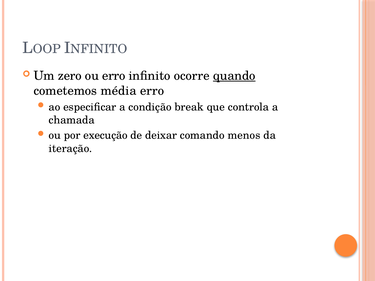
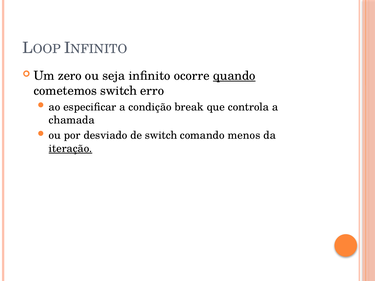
ou erro: erro -> seja (114, 76)
cometemos média: média -> switch (119, 91)
execução: execução -> desviado (105, 135)
de deixar: deixar -> switch (161, 135)
iteração underline: none -> present (70, 149)
